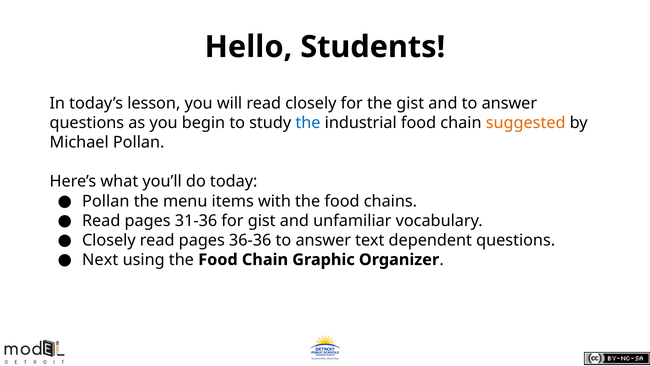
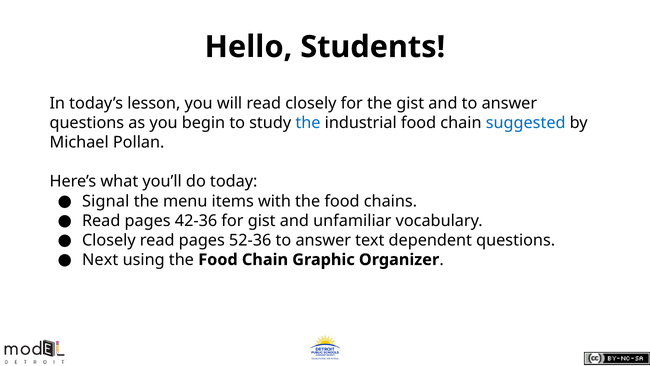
suggested colour: orange -> blue (526, 123)
Pollan: Pollan -> Signal (106, 201)
31-36: 31-36 -> 42-36 (196, 220)
36-36: 36-36 -> 52-36 (250, 240)
